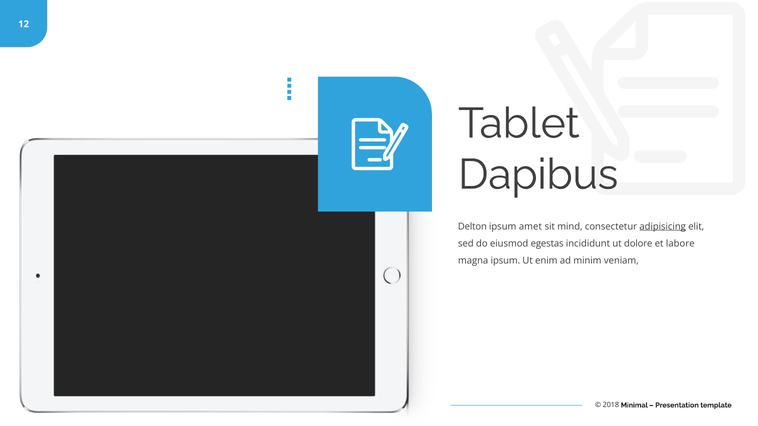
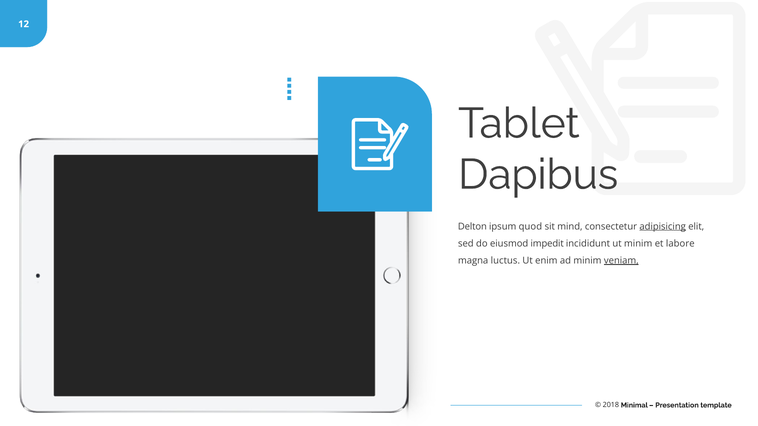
amet: amet -> quod (530, 227)
egestas: egestas -> impedit (547, 244)
ut dolore: dolore -> minim (638, 244)
magna ipsum: ipsum -> luctus (505, 261)
veniam underline: none -> present (621, 261)
